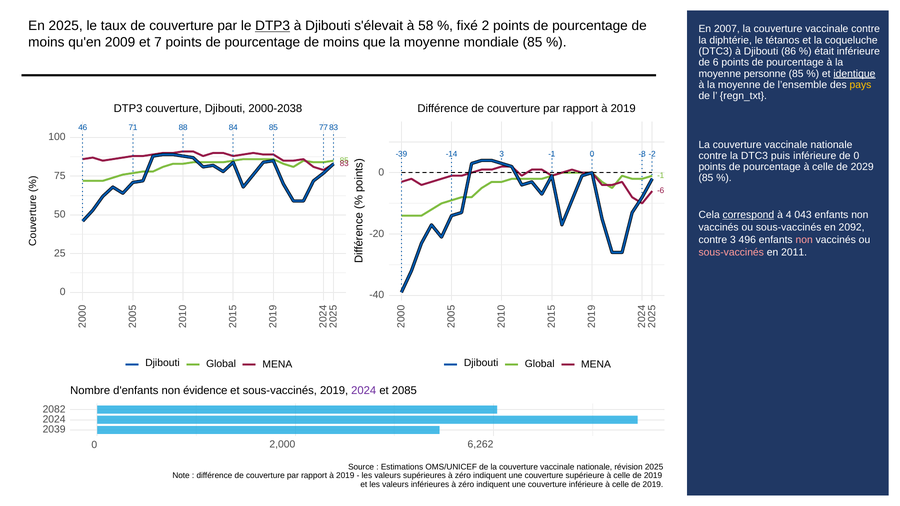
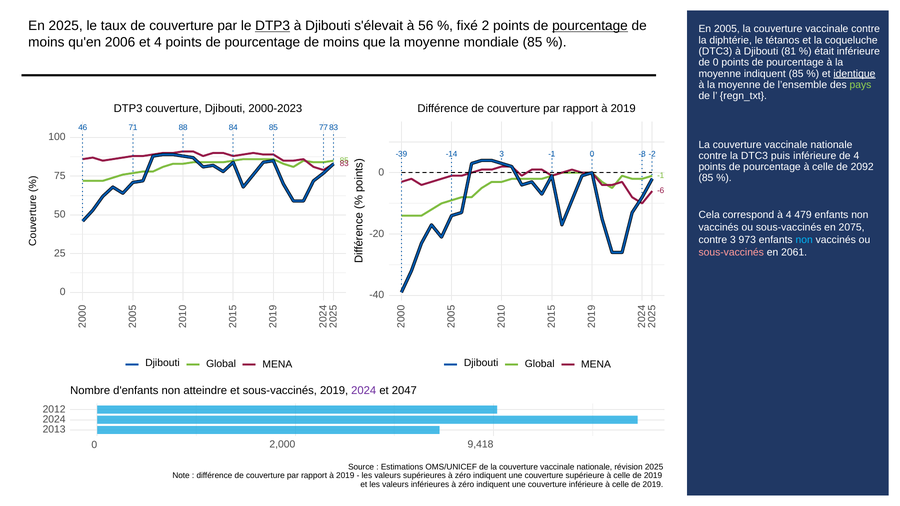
58: 58 -> 56 (426, 26)
pourcentage underline: none -> present (590, 26)
2007: 2007 -> 2005 (727, 29)
2009: 2009 -> 2006 (120, 42)
et 7: 7 -> 4 (158, 42)
86: 86 -> 81 (789, 51)
de 6: 6 -> 0 (716, 63)
moyenne personne: personne -> indiquent (765, 74)
pays colour: yellow -> light green (860, 85)
2000-2038: 2000-2038 -> 2000-2023 (275, 109)
de 0: 0 -> 4 (856, 156)
2029: 2029 -> 2092 (862, 167)
correspond underline: present -> none (748, 215)
043: 043 -> 479 (803, 215)
2092: 2092 -> 2075 (852, 227)
496: 496 -> 973 (747, 240)
non colour: pink -> light blue (804, 240)
2011: 2011 -> 2061 (794, 252)
évidence: évidence -> atteindre (205, 391)
2085: 2085 -> 2047 (404, 391)
2082: 2082 -> 2012 (54, 409)
2039: 2039 -> 2013 (54, 430)
6,262: 6,262 -> 9,418 (481, 445)
